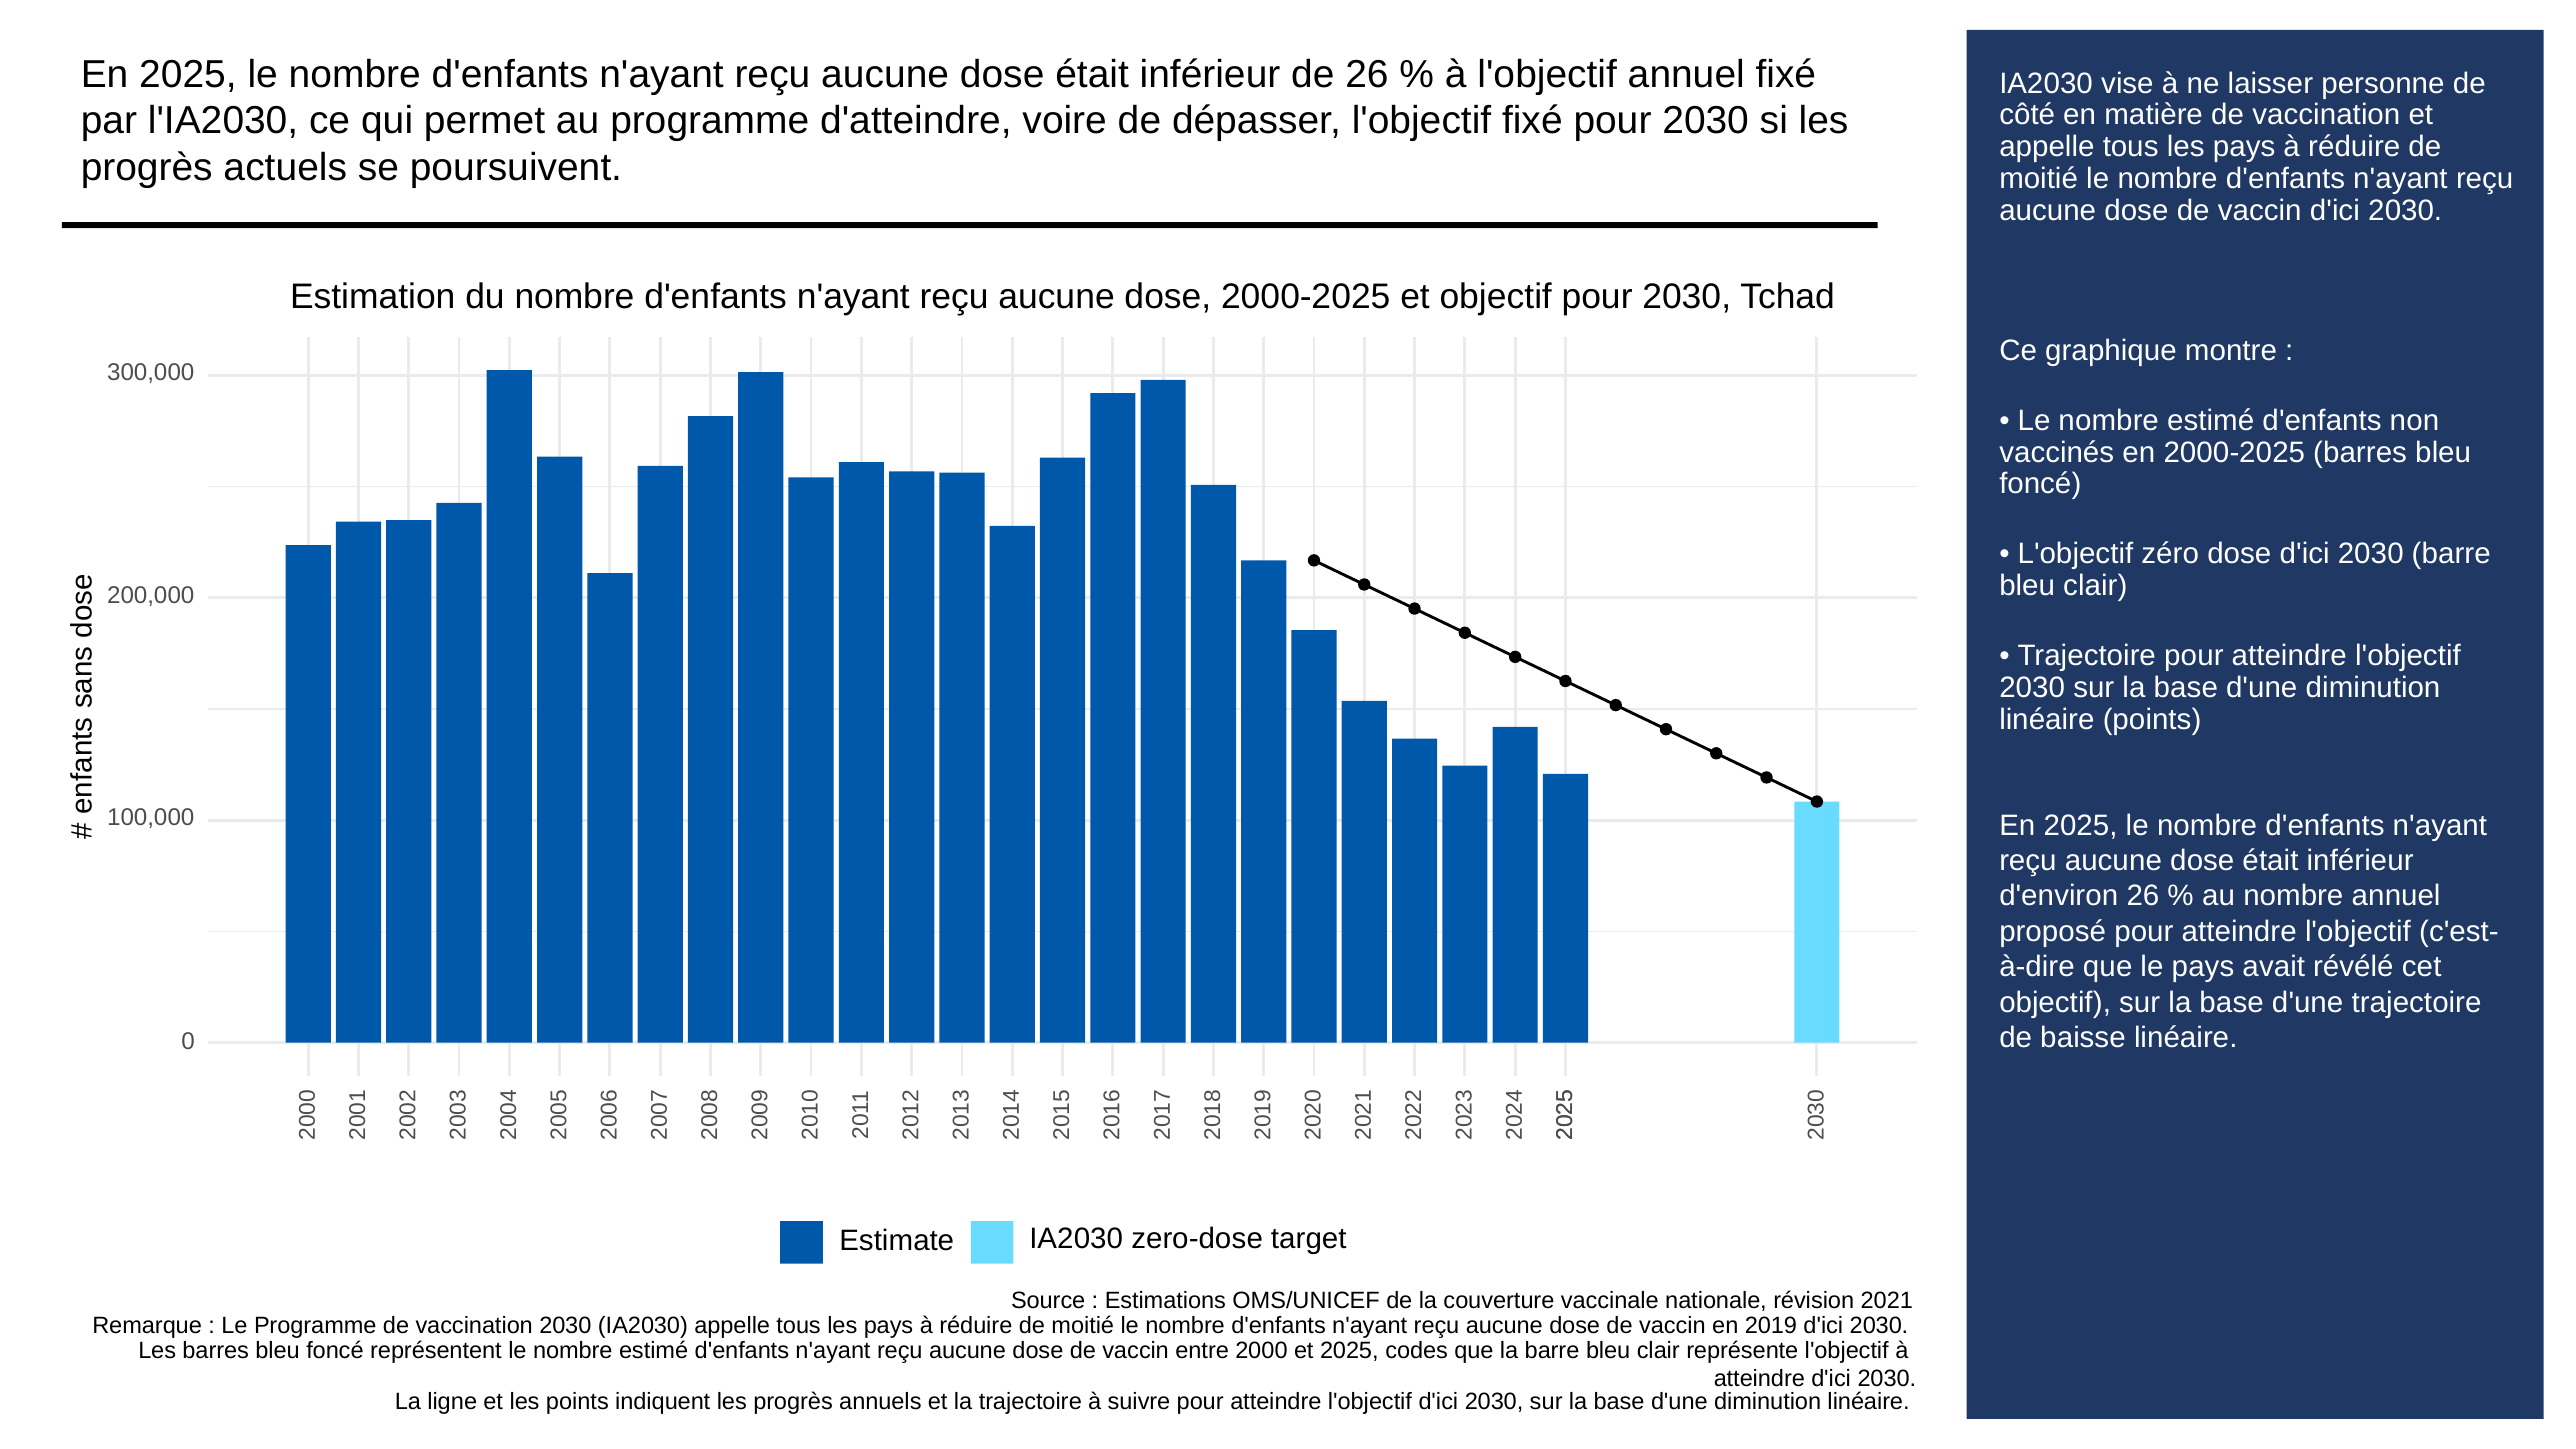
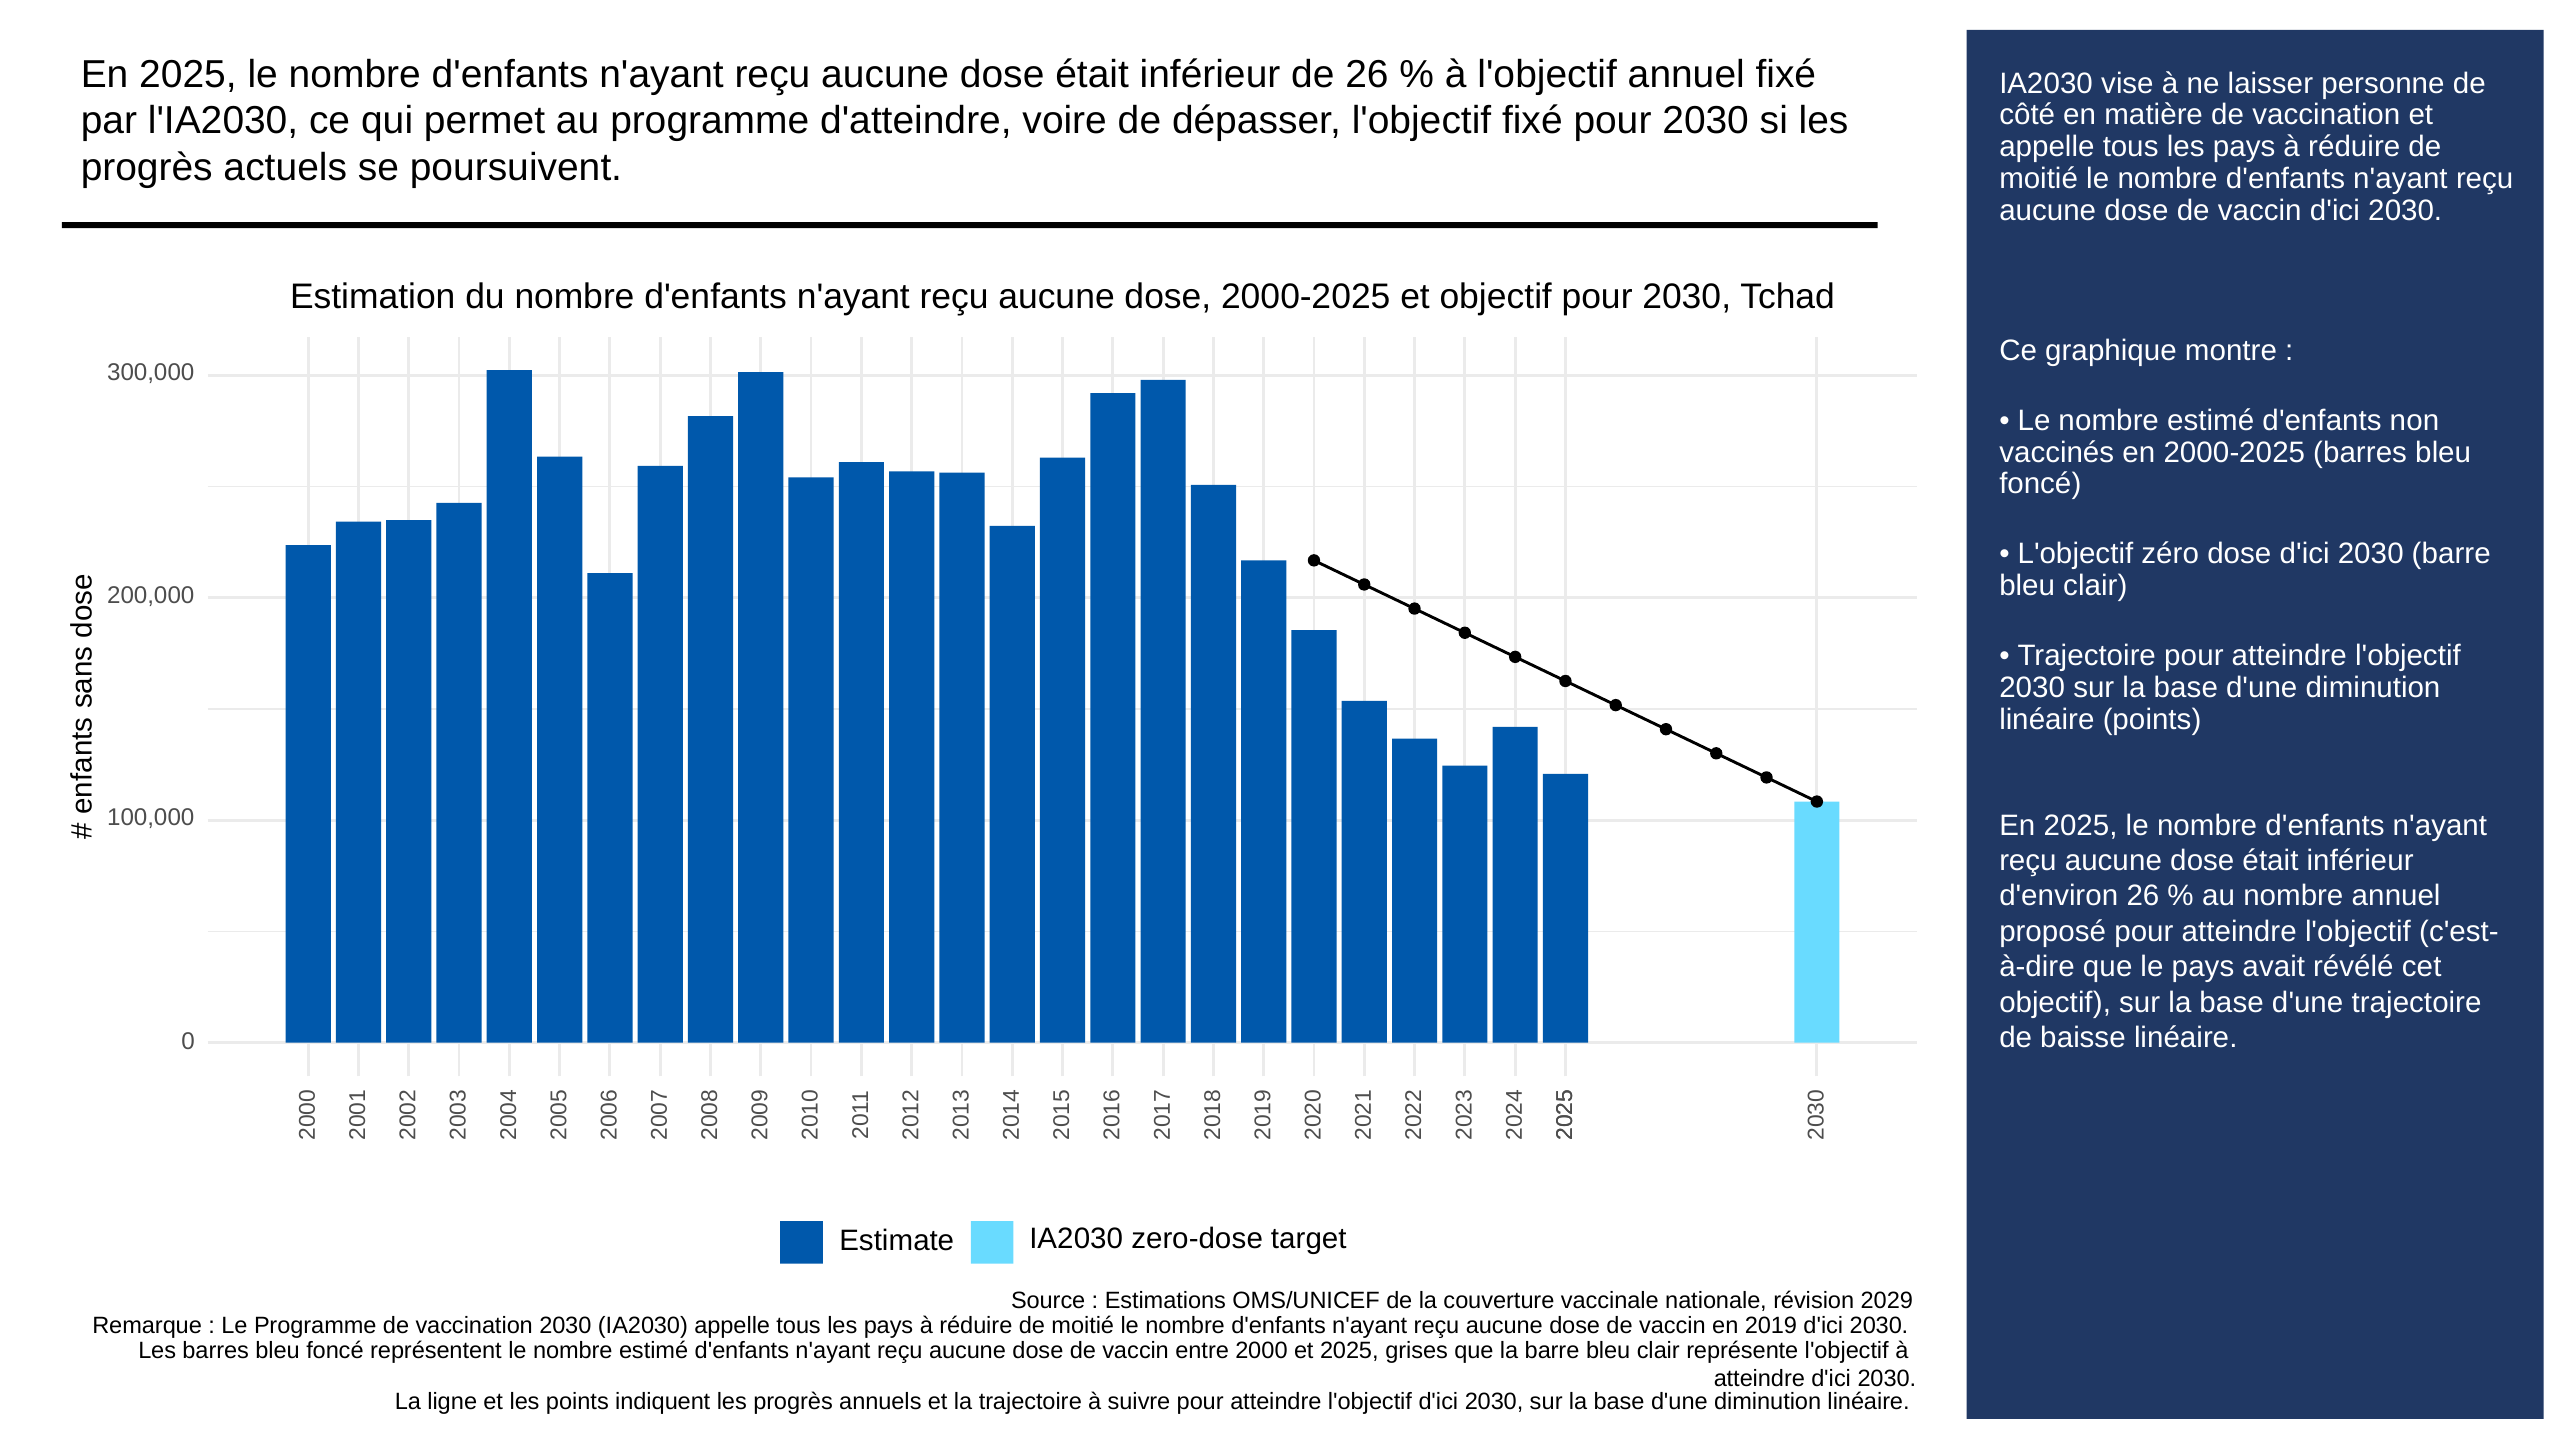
2021: 2021 -> 2029 (1887, 1301)
codes: codes -> grises (1417, 1351)
